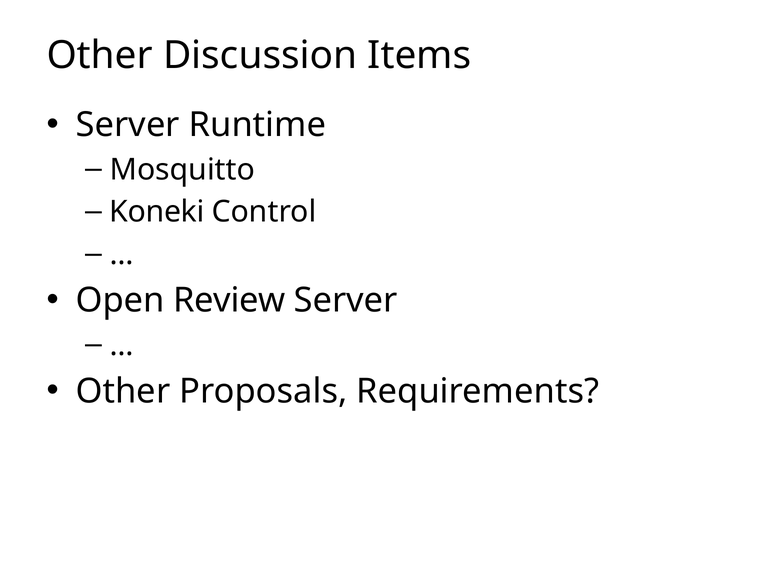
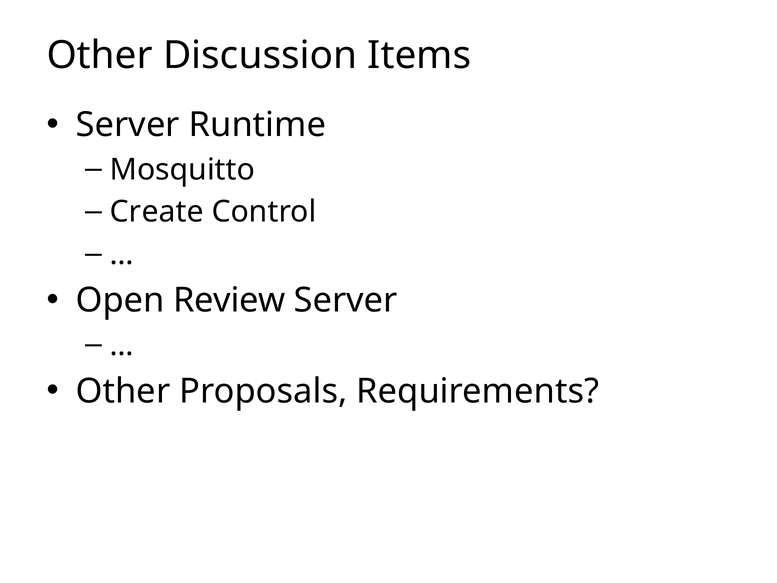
Koneki: Koneki -> Create (157, 212)
